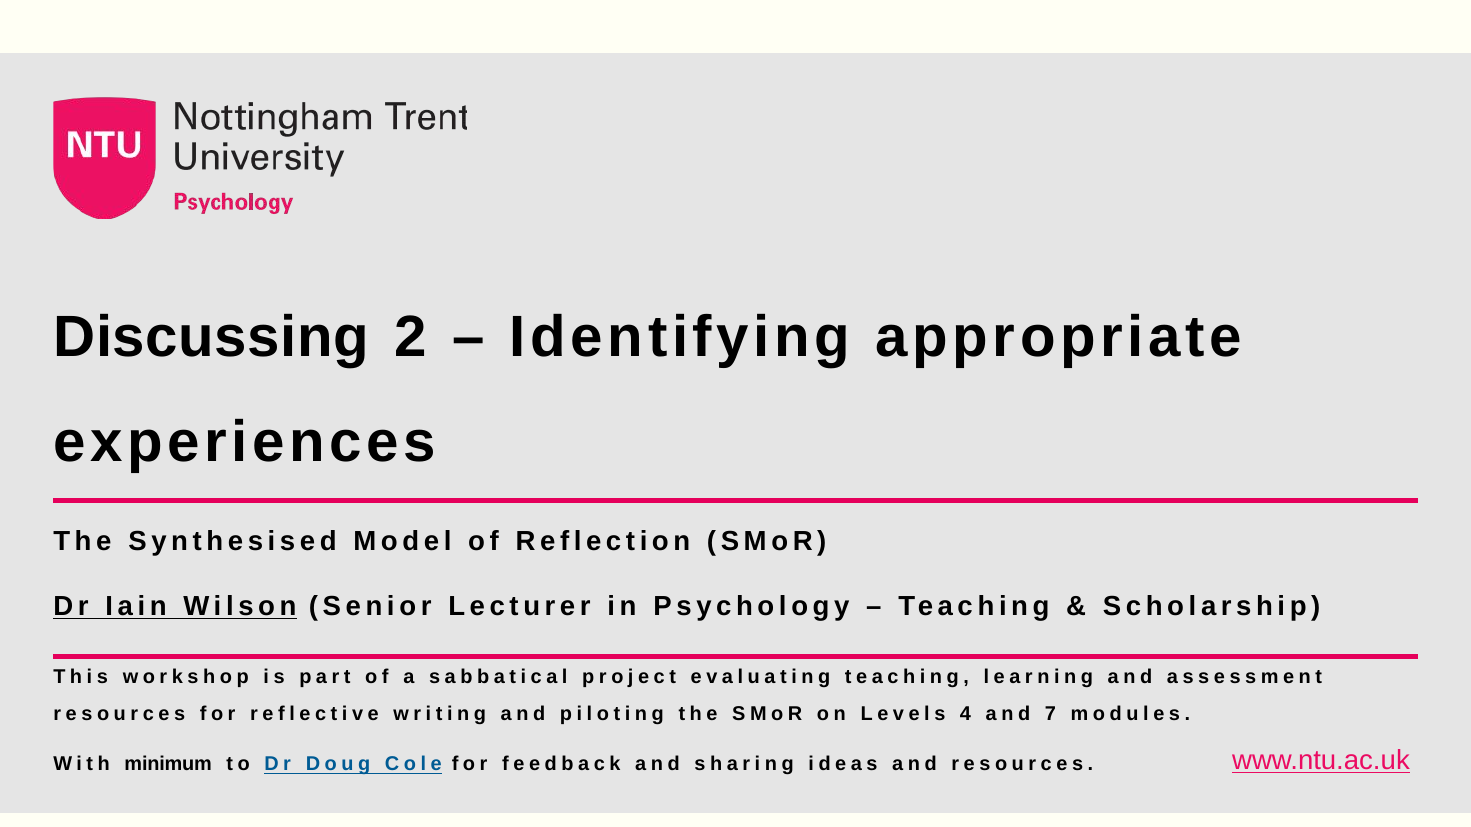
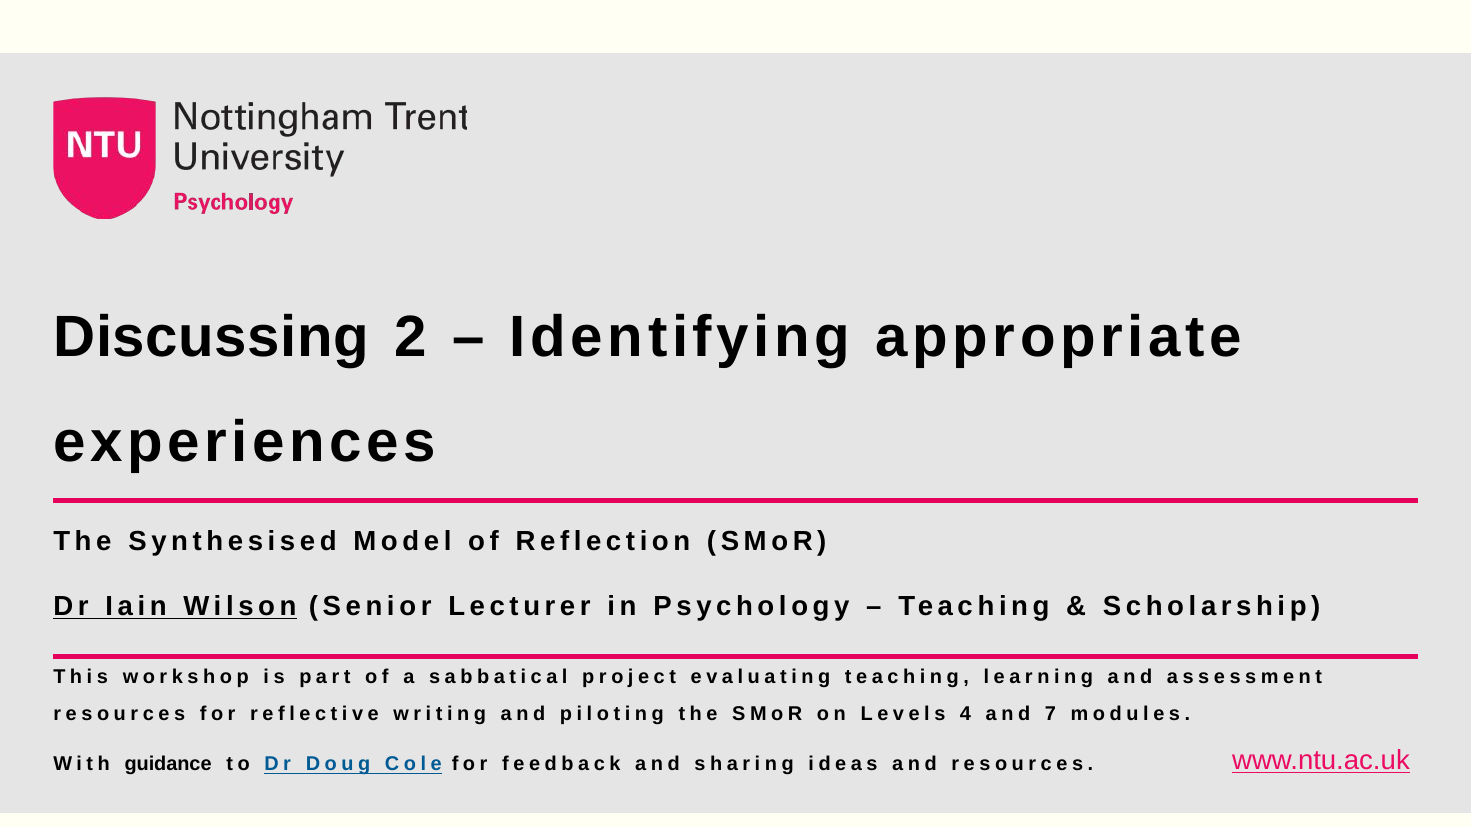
minimum: minimum -> guidance (168, 765)
